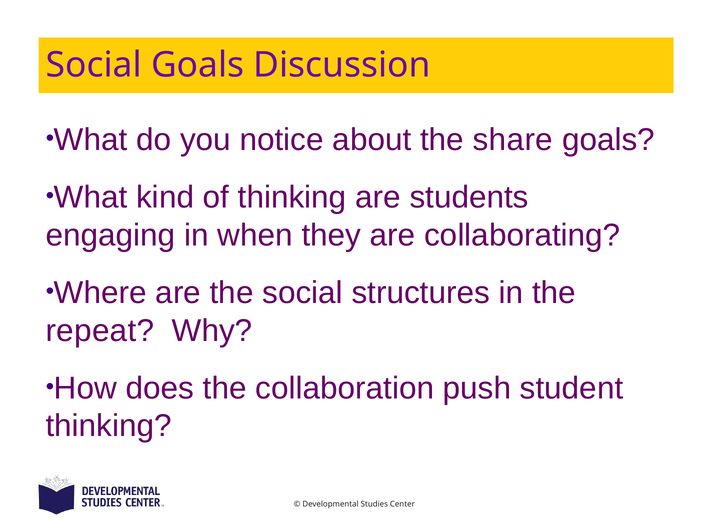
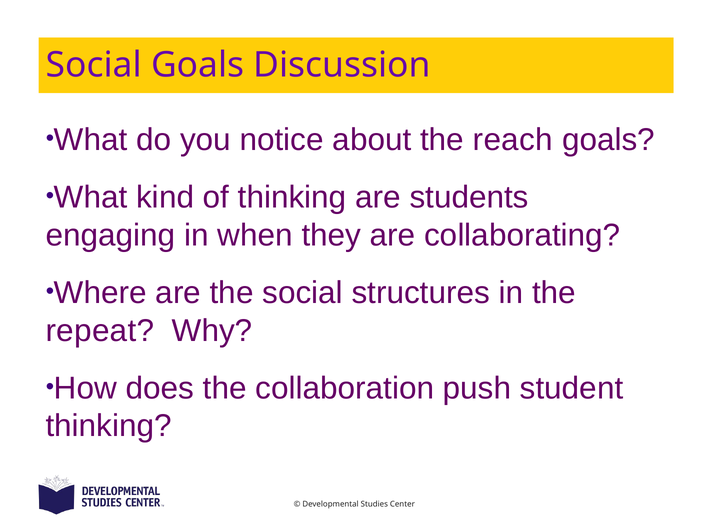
share: share -> reach (513, 140)
